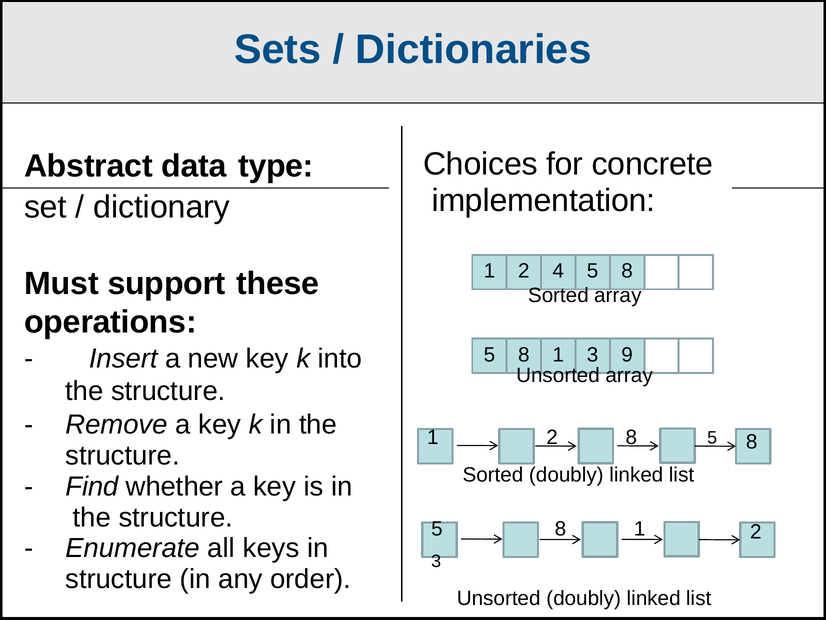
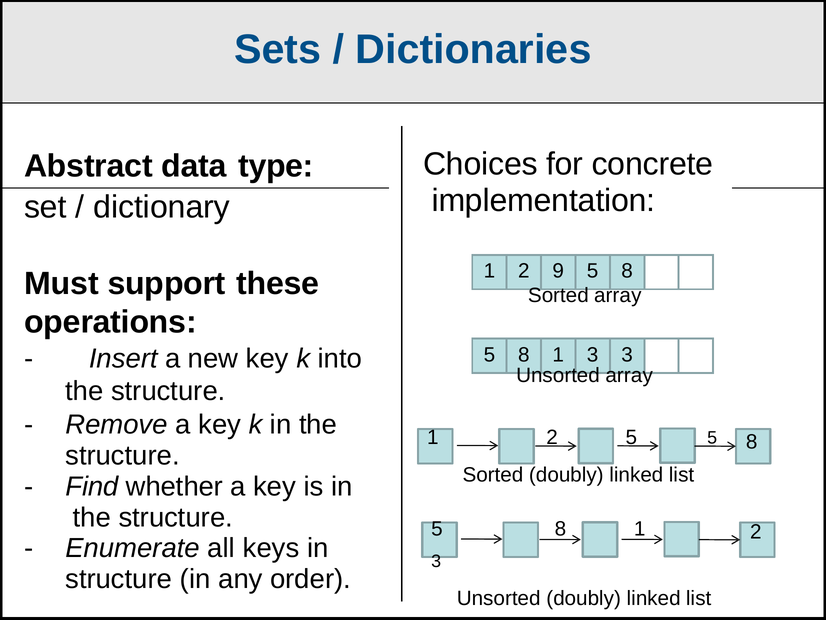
4: 4 -> 9 (558, 271)
3 9: 9 -> 3 (627, 354)
2 8: 8 -> 5 (631, 437)
